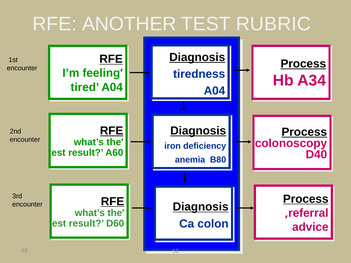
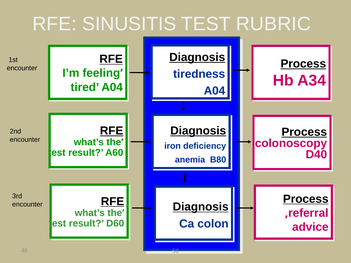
ANOTHER: ANOTHER -> SINUSITIS (129, 24)
